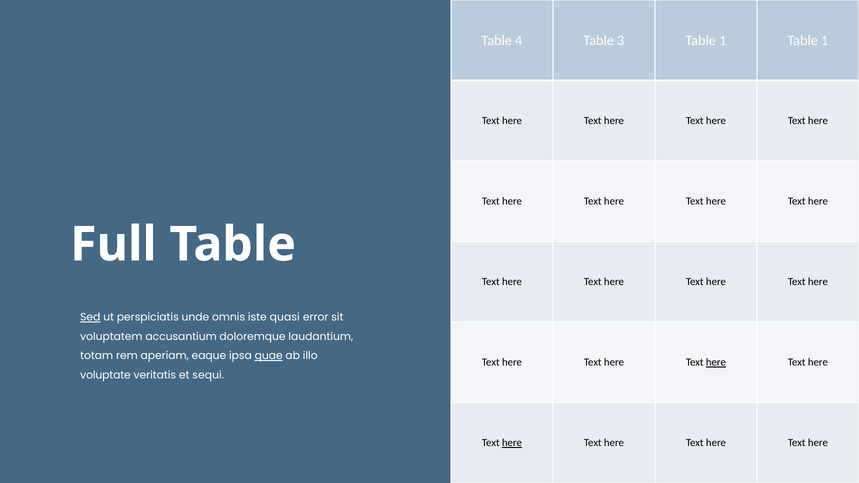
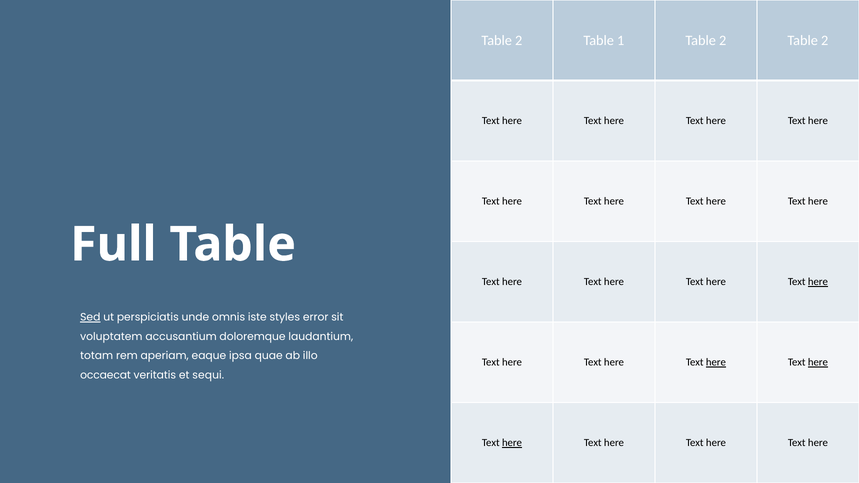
4: 4 -> 2 (519, 40)
3: 3 -> 1 (621, 40)
1: 1 -> 2 (723, 40)
1: 1 -> 2 (825, 40)
here underline: none -> present (818, 282)
quasi: quasi -> styles (285, 317)
quae underline: present -> none (269, 356)
here underline: none -> present (818, 362)
voluptate: voluptate -> occaecat (105, 375)
